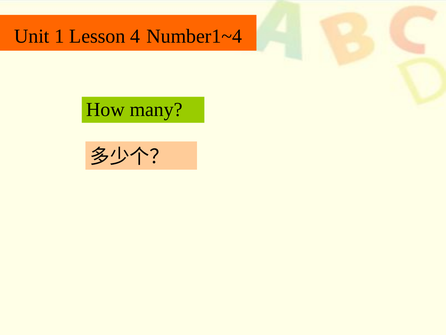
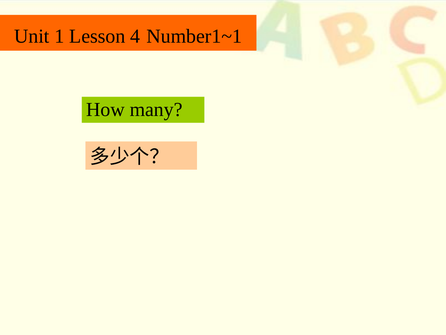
Number1~4: Number1~4 -> Number1~1 (194, 36)
